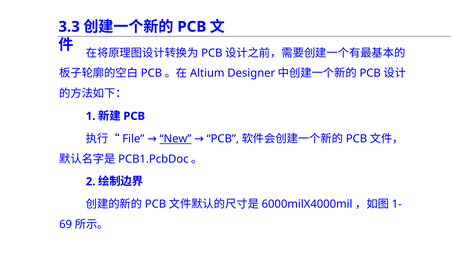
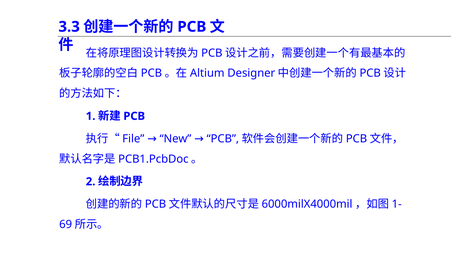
New underline: present -> none (175, 138)
